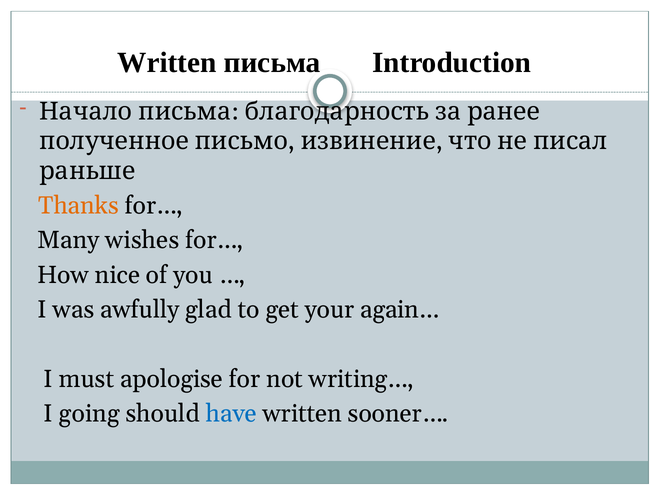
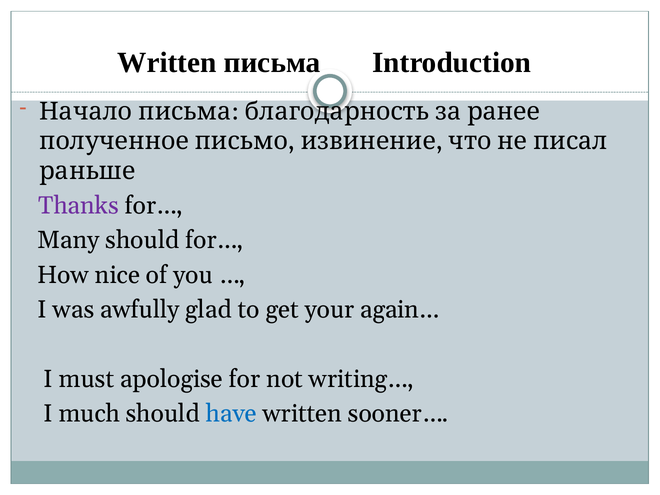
Thanks colour: orange -> purple (79, 206)
Many wishes: wishes -> should (142, 240)
going: going -> much (89, 414)
